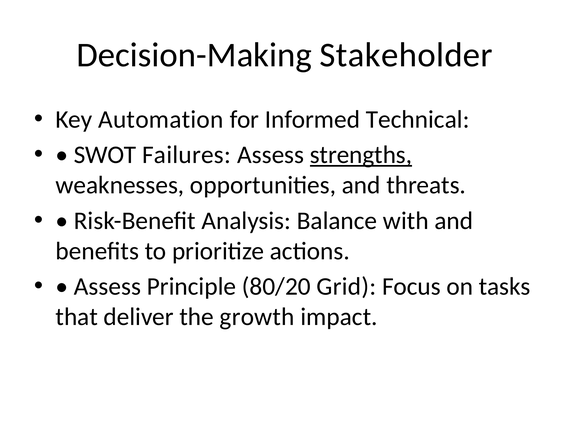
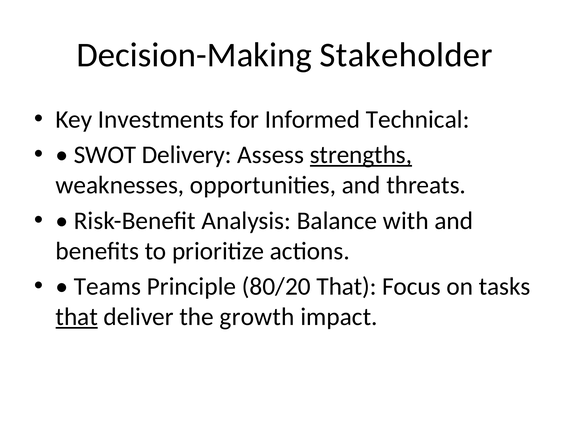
Automation: Automation -> Investments (161, 120)
Failures: Failures -> Delivery (187, 155)
Assess: Assess -> Teams (108, 287)
80/20 Grid: Grid -> That (347, 287)
that underline: none -> present (77, 317)
